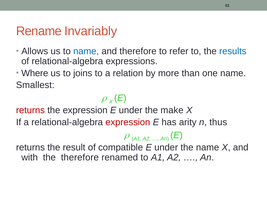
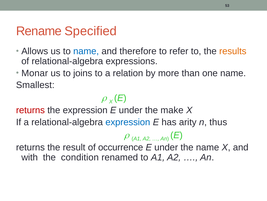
Invariably: Invariably -> Specified (91, 31)
results colour: blue -> orange (233, 51)
Where: Where -> Monar (35, 73)
expression colour: red -> blue (128, 122)
compatible: compatible -> occurrence (121, 147)
the therefore: therefore -> condition (80, 157)
